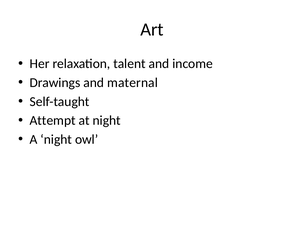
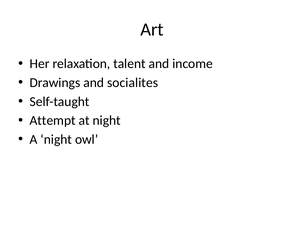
maternal: maternal -> socialites (133, 83)
